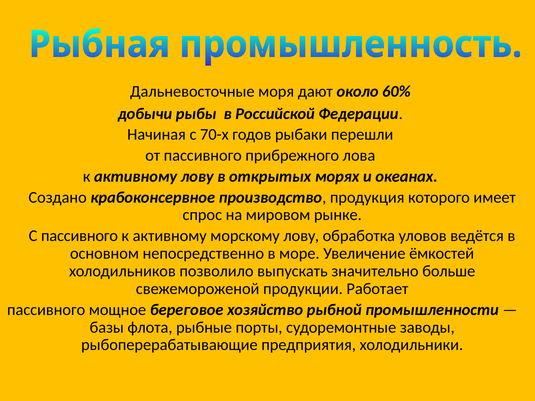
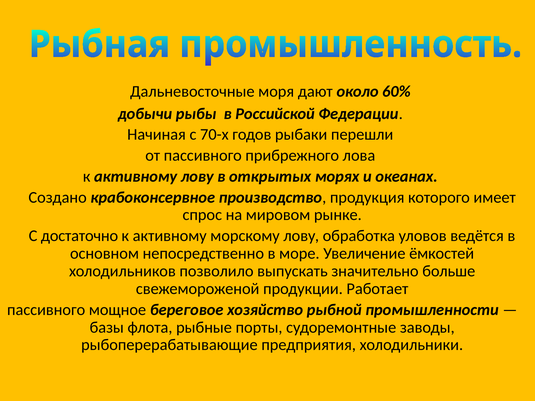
С пассивного: пассивного -> достаточно (80, 236)
